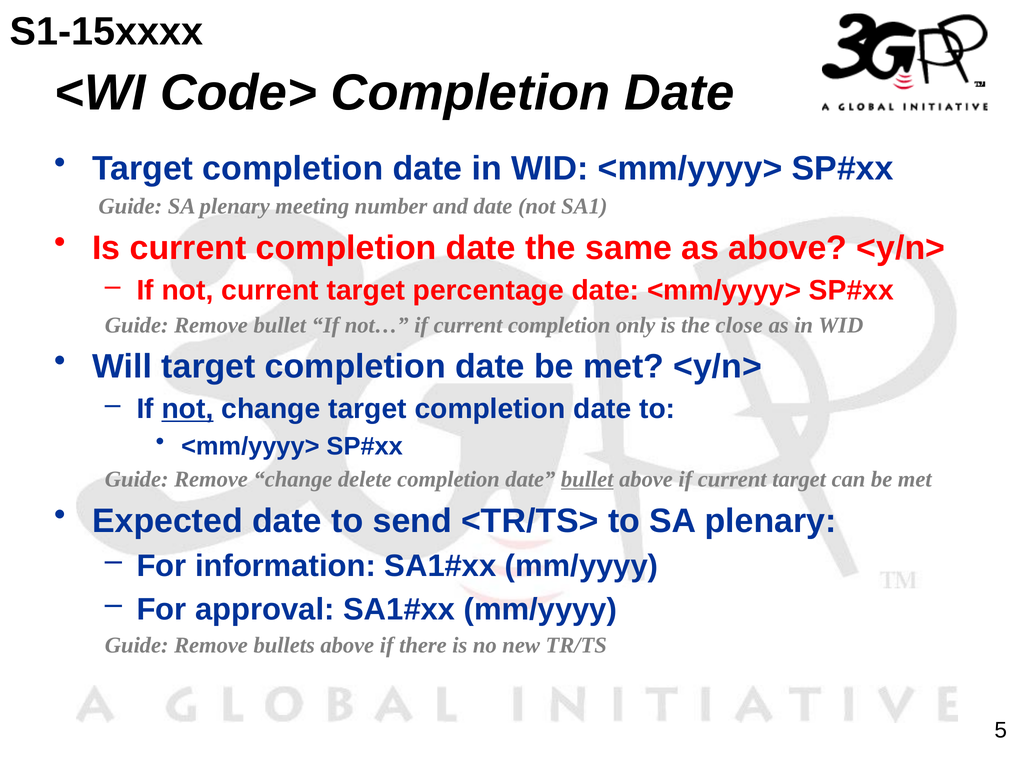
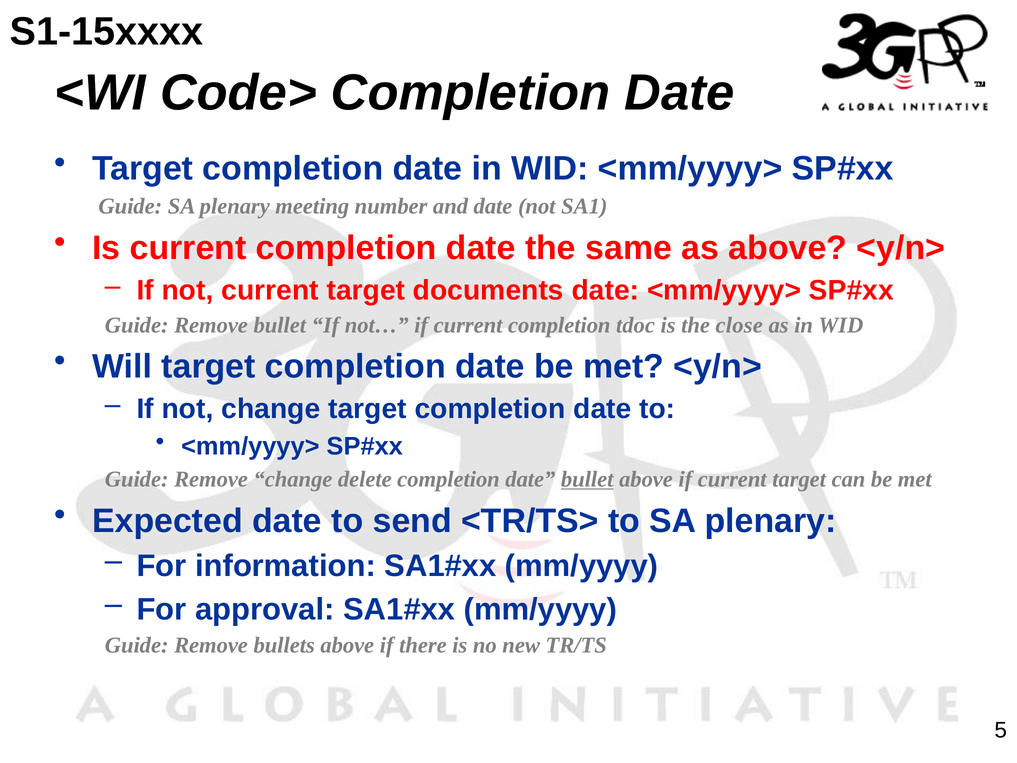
percentage: percentage -> documents (488, 290)
only: only -> tdoc (635, 325)
not underline: present -> none (188, 409)
